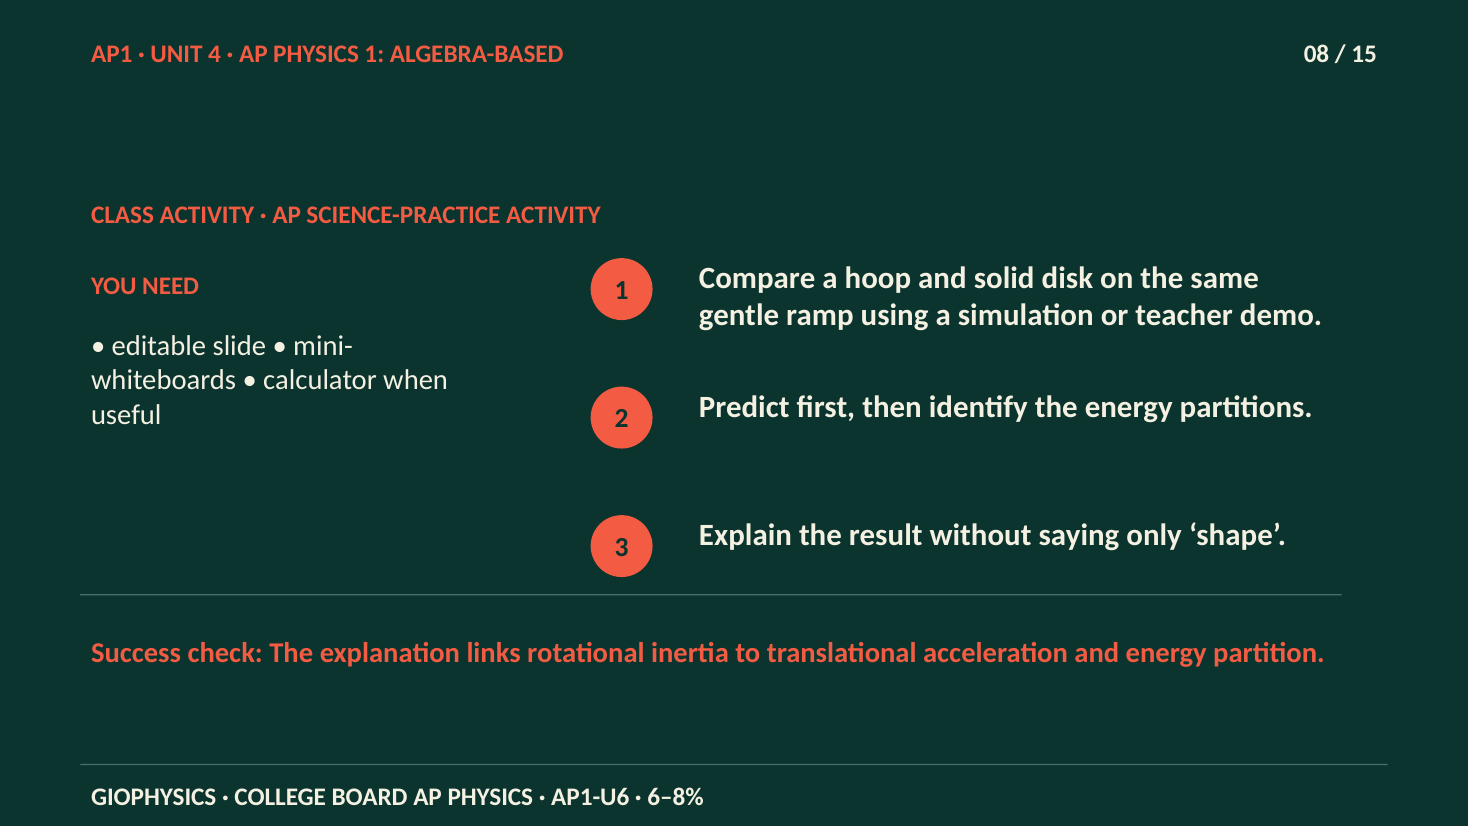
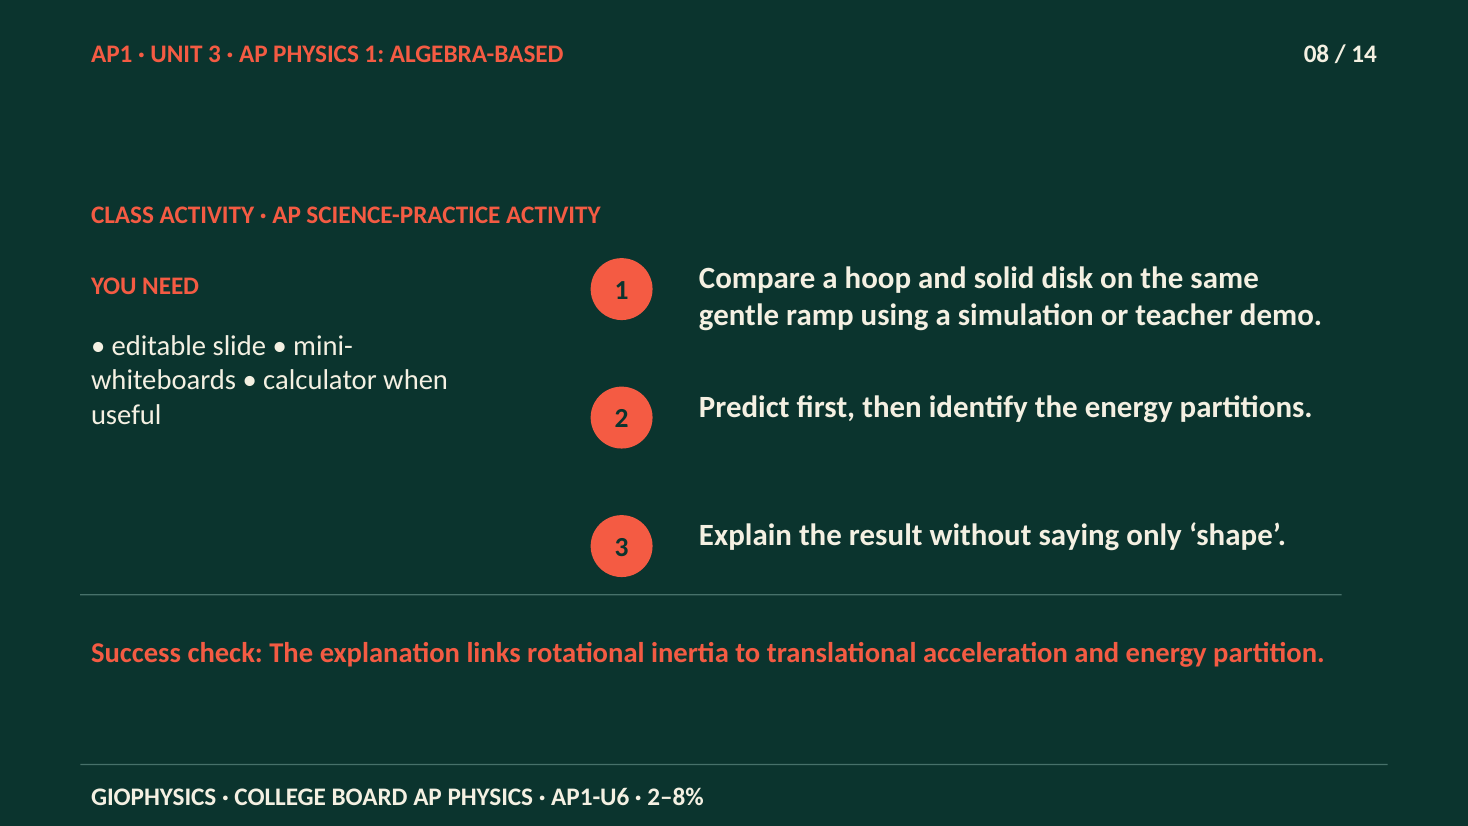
UNIT 4: 4 -> 3 (214, 54)
15: 15 -> 14 (1364, 54)
6–8%: 6–8% -> 2–8% (676, 796)
